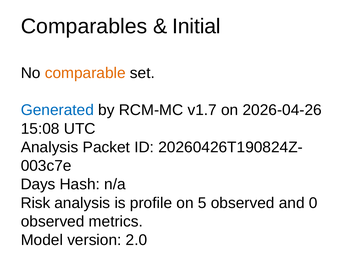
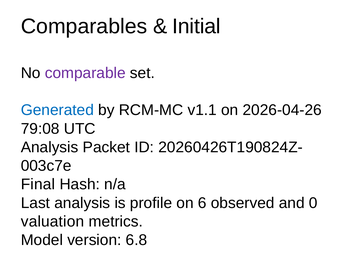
comparable colour: orange -> purple (85, 73)
v1.7: v1.7 -> v1.1 (202, 110)
15:08: 15:08 -> 79:08 (40, 129)
Days: Days -> Final (38, 184)
Risk: Risk -> Last (35, 203)
5: 5 -> 6 (202, 203)
observed: observed -> valuation (53, 221)
2.0: 2.0 -> 6.8 (136, 240)
